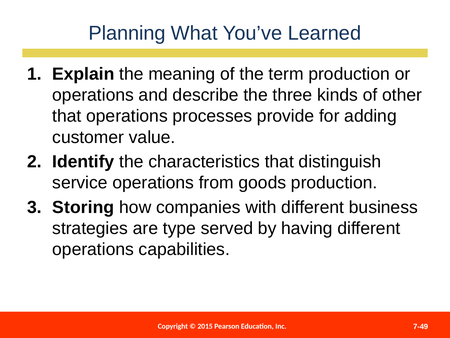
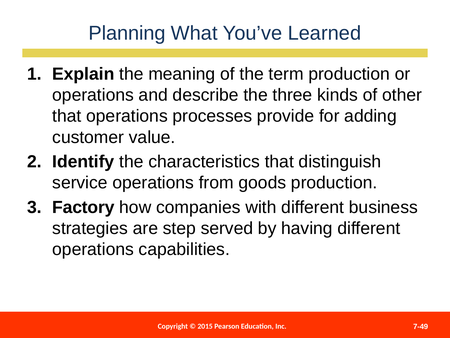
Storing: Storing -> Factory (83, 207)
type: type -> step (179, 228)
